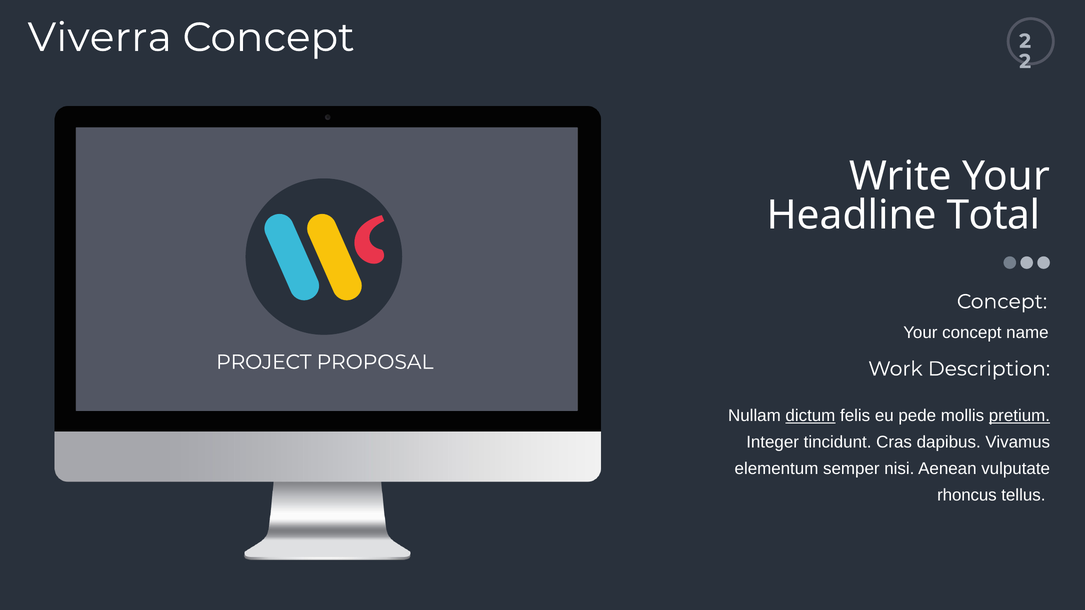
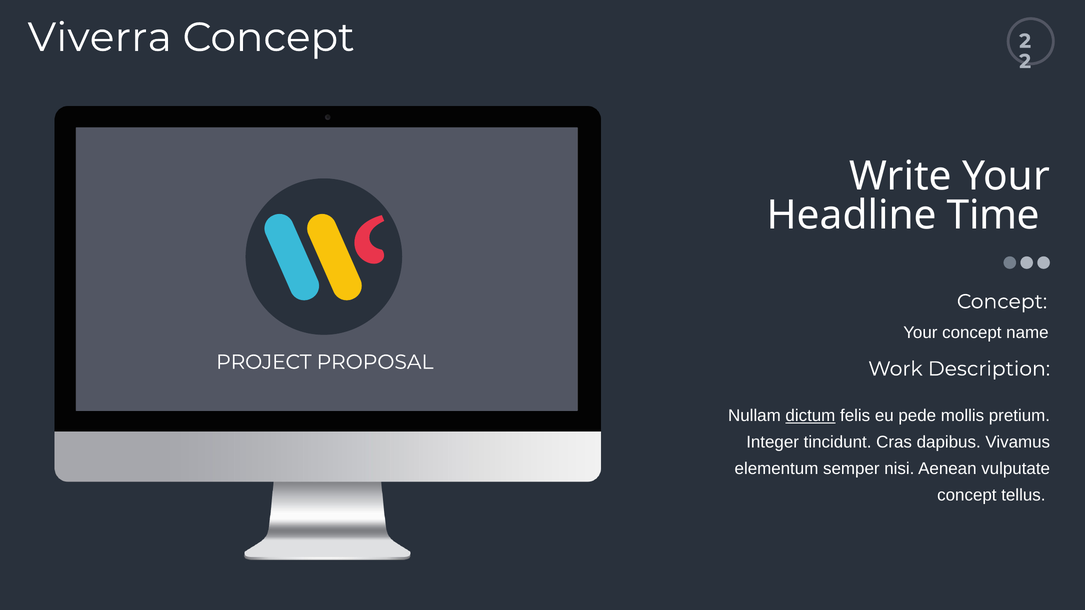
Total: Total -> Time (993, 215)
pretium underline: present -> none (1019, 416)
rhoncus: rhoncus -> concept (967, 495)
